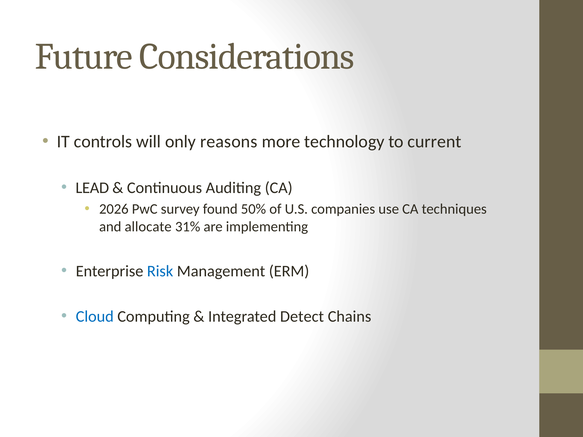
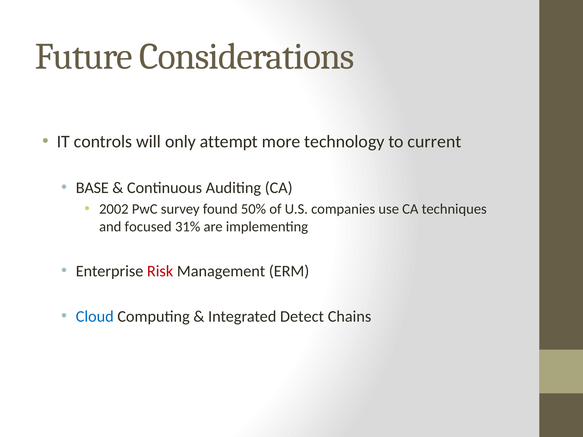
reasons: reasons -> attempt (229, 142)
LEAD: LEAD -> BASE (92, 188)
2026: 2026 -> 2002 (114, 209)
allocate: allocate -> focused (148, 227)
Risk colour: blue -> red (160, 271)
